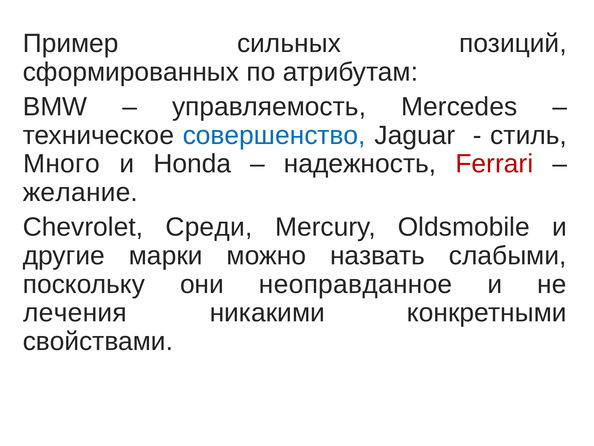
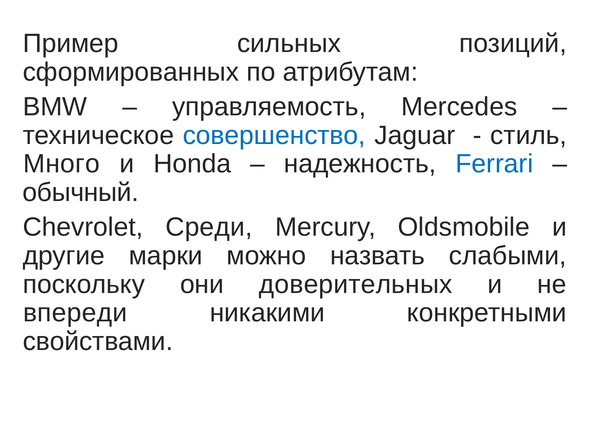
Ferrari colour: red -> blue (494, 164)
желание: желание -> обычный (81, 192)
неоправданное: неоправданное -> доверительных (356, 284)
лечения: лечения -> впереди (75, 313)
